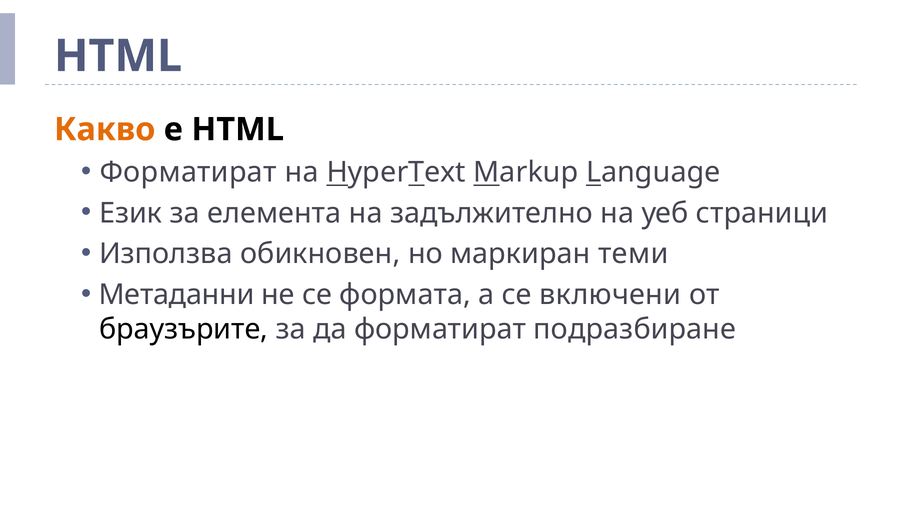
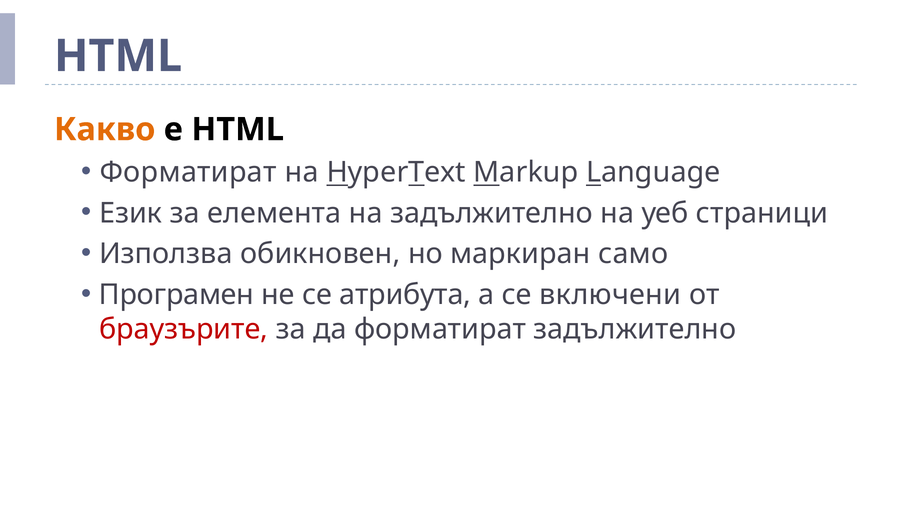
теми: теми -> само (633, 254)
Метаданни: Метаданни -> Програмен (177, 295)
формата: формата -> атрибута (405, 295)
браузърите colour: black -> red (184, 329)
форматират подразбиране: подразбиране -> задължително (635, 329)
